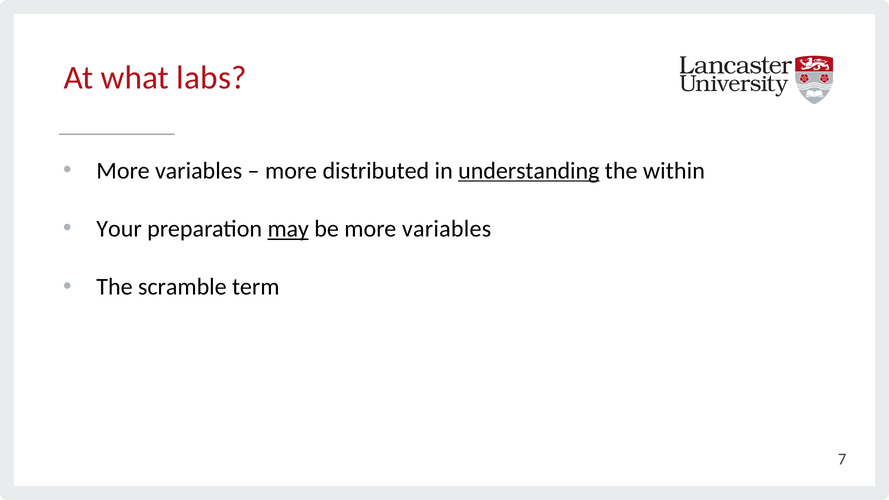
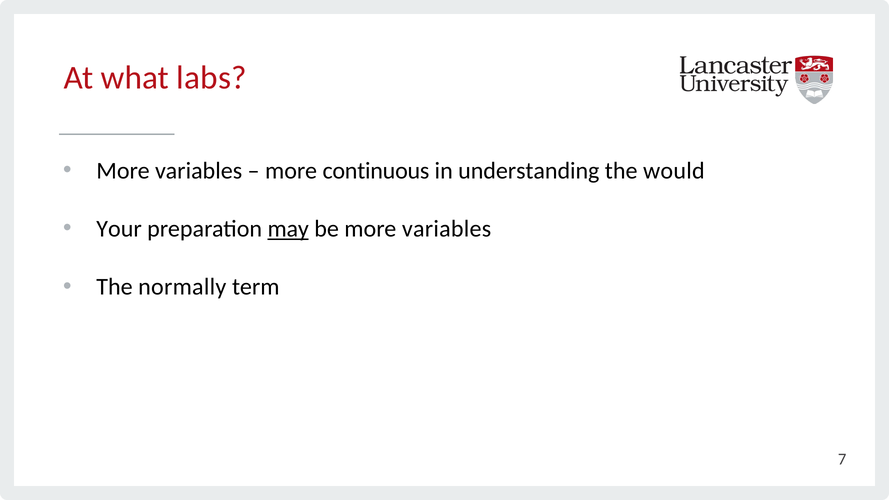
distributed: distributed -> continuous (376, 171)
understanding underline: present -> none (529, 171)
within: within -> would (674, 171)
scramble: scramble -> normally (182, 287)
